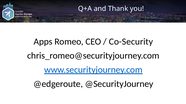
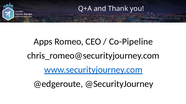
Co-Security: Co-Security -> Co-Pipeline (131, 42)
